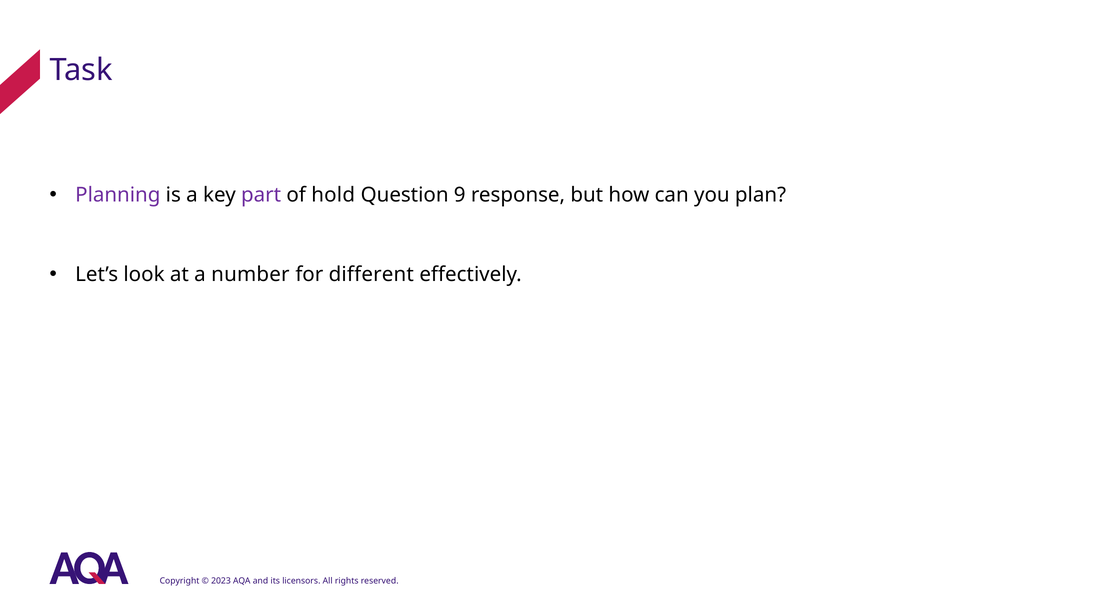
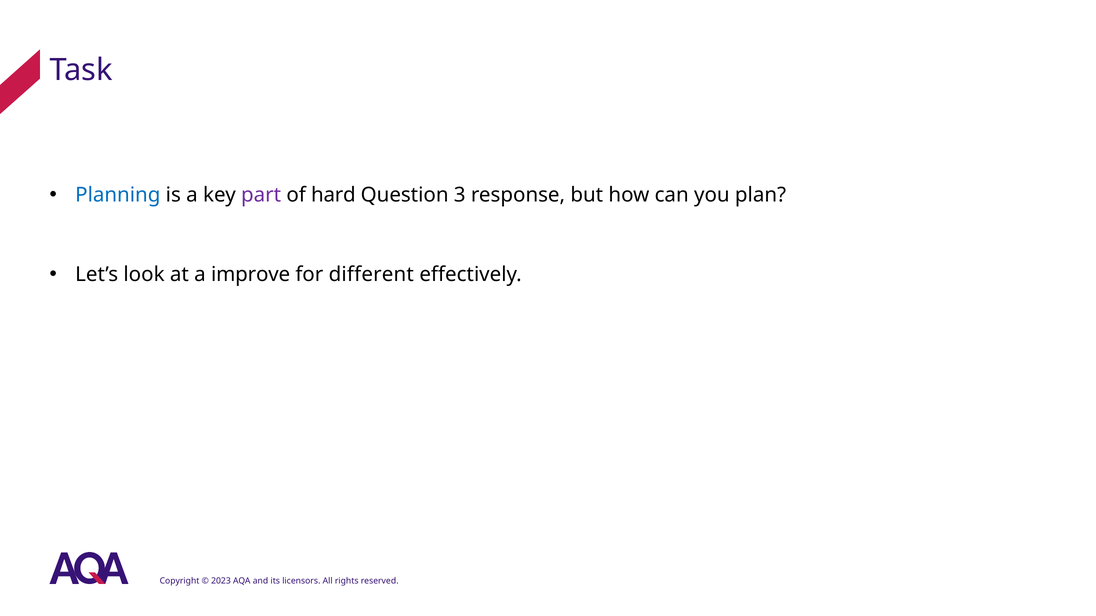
Planning colour: purple -> blue (118, 195)
hold: hold -> hard (333, 195)
9: 9 -> 3 (460, 195)
number: number -> improve (251, 275)
